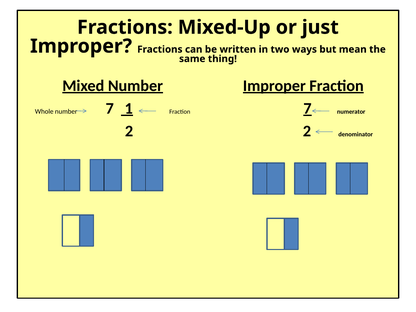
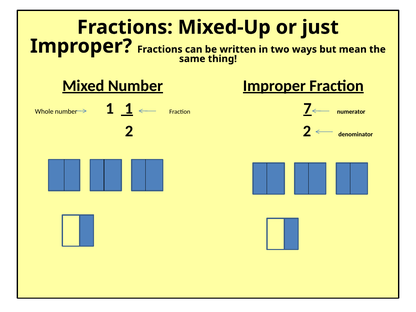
number 7: 7 -> 1 (110, 108)
